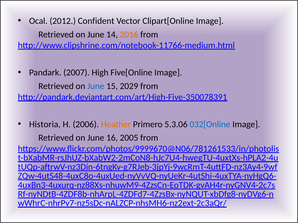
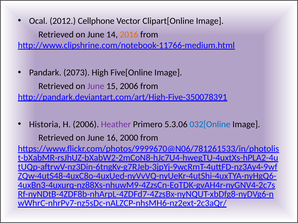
Confident: Confident -> Cellphone (96, 21)
Pandark 2007: 2007 -> 2073 (77, 73)
June colour: blue -> purple (96, 86)
15 2029: 2029 -> 2006 (129, 86)
Heather colour: orange -> purple (116, 125)
2005: 2005 -> 2000 (129, 138)
